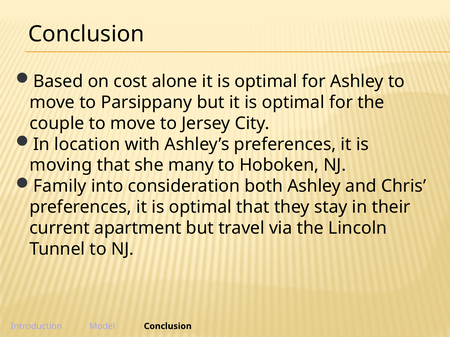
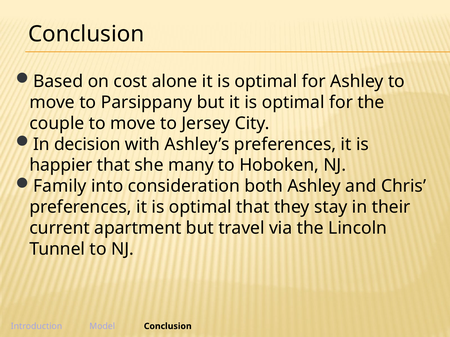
location: location -> decision (87, 144)
moving: moving -> happier (61, 165)
